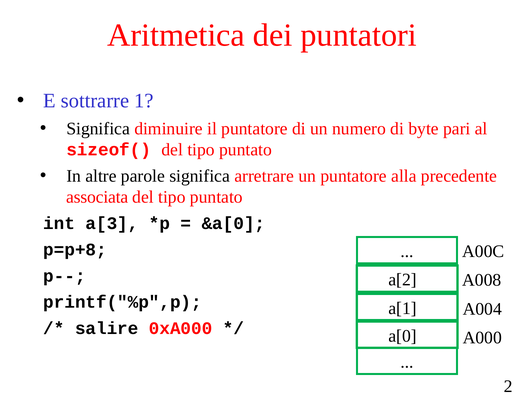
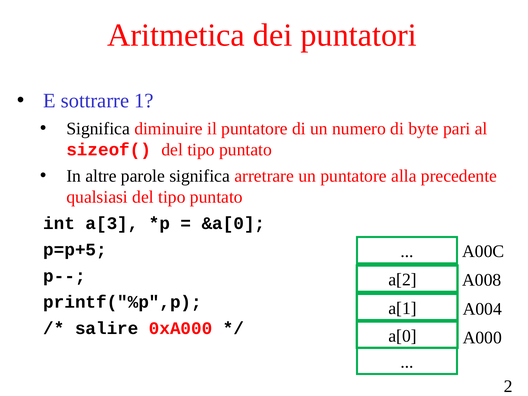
associata: associata -> qualsiasi (97, 197)
p=p+8: p=p+8 -> p=p+5 (75, 250)
